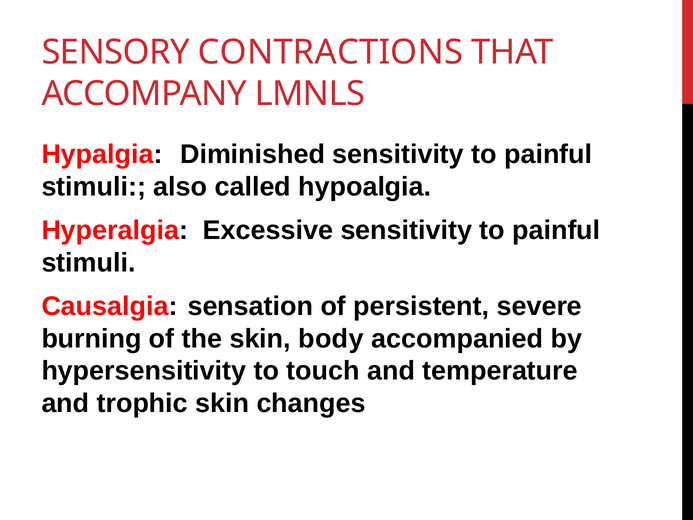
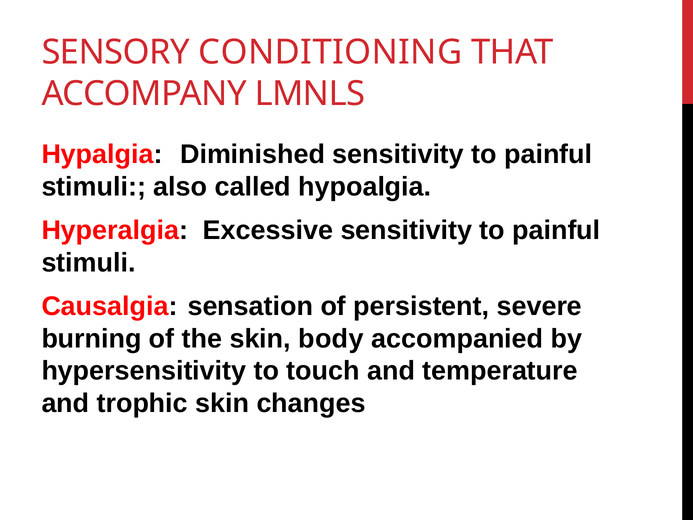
CONTRACTIONS: CONTRACTIONS -> CONDITIONING (330, 52)
